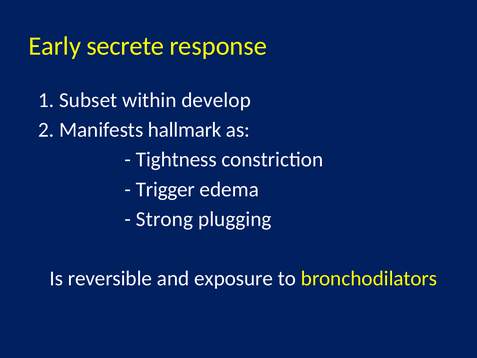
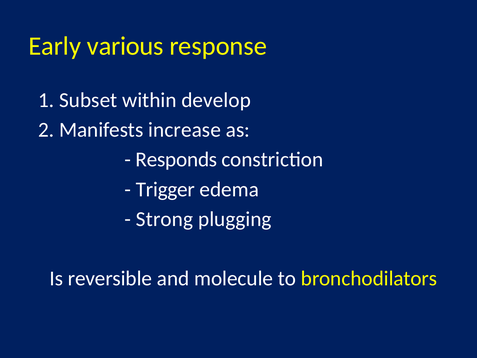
secrete: secrete -> various (125, 46)
hallmark: hallmark -> increase (185, 130)
Tightness: Tightness -> Responds (176, 160)
exposure: exposure -> molecule (234, 278)
